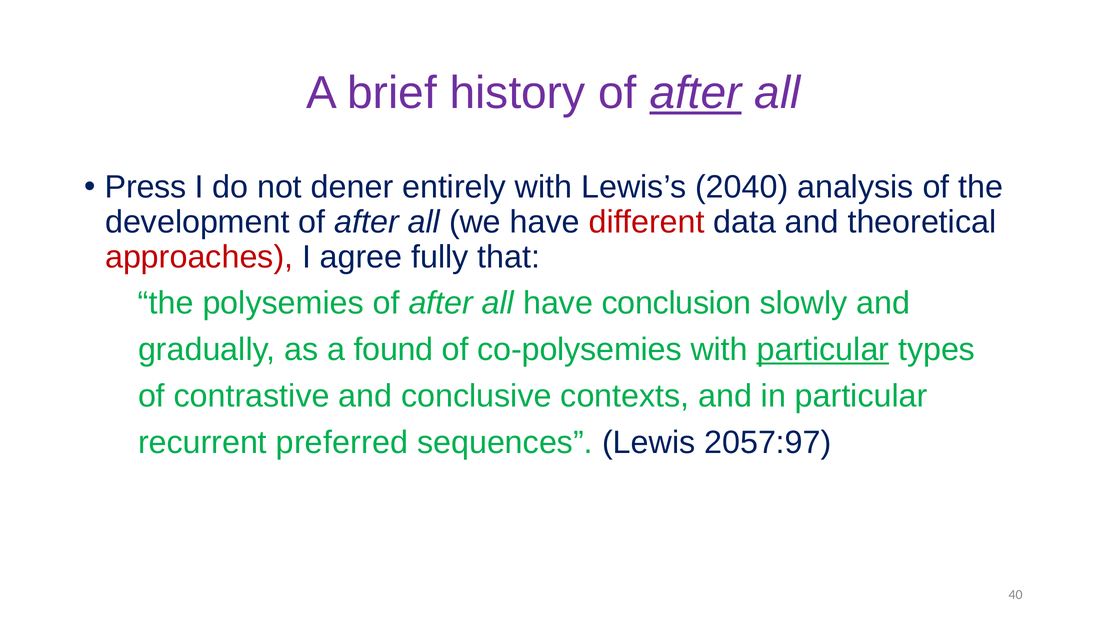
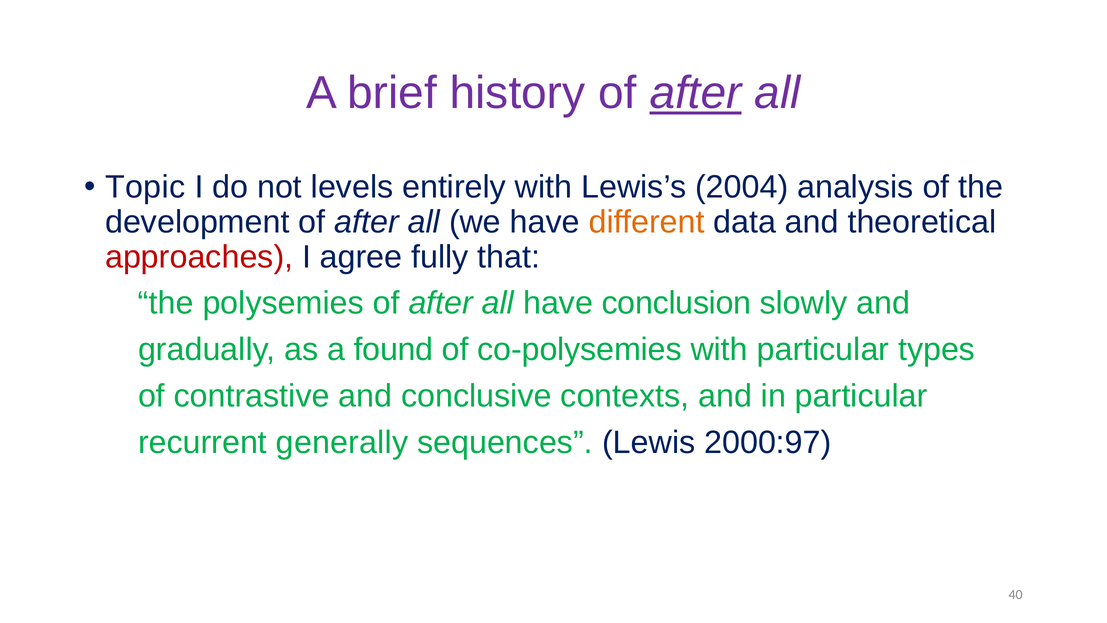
Press: Press -> Topic (145, 187)
dener: dener -> levels (352, 187)
2040: 2040 -> 2004 (742, 187)
different colour: red -> orange (647, 222)
particular underline: present -> none (823, 349)
preferred: preferred -> generally (342, 442)
2057:97: 2057:97 -> 2000:97 (768, 442)
